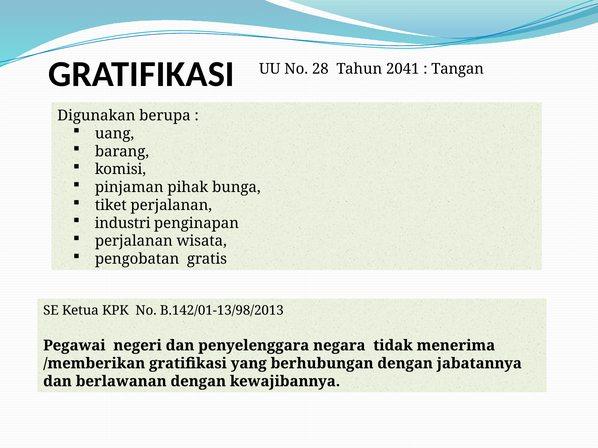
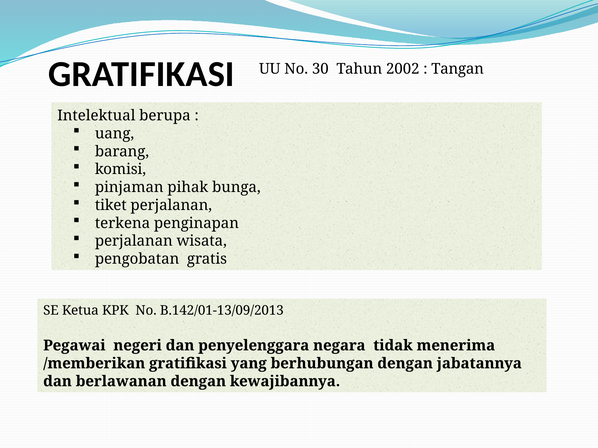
28: 28 -> 30 (320, 69)
2041: 2041 -> 2002 (403, 69)
Digunakan: Digunakan -> Intelektual (96, 116)
industri: industri -> terkena (123, 223)
B.142/01-13/98/2013: B.142/01-13/98/2013 -> B.142/01-13/09/2013 (222, 311)
